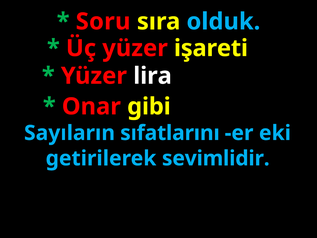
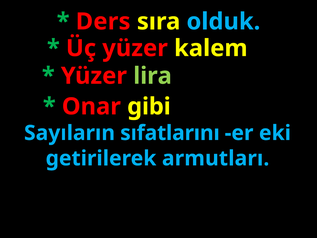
Soru: Soru -> Ders (103, 22)
işareti: işareti -> kalem (211, 48)
lira colour: white -> light green (153, 76)
sevimlidir: sevimlidir -> armutları (216, 158)
